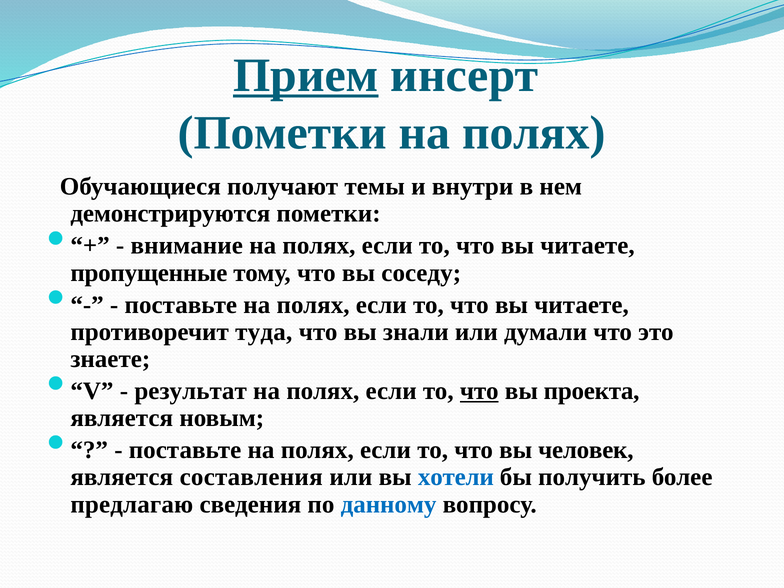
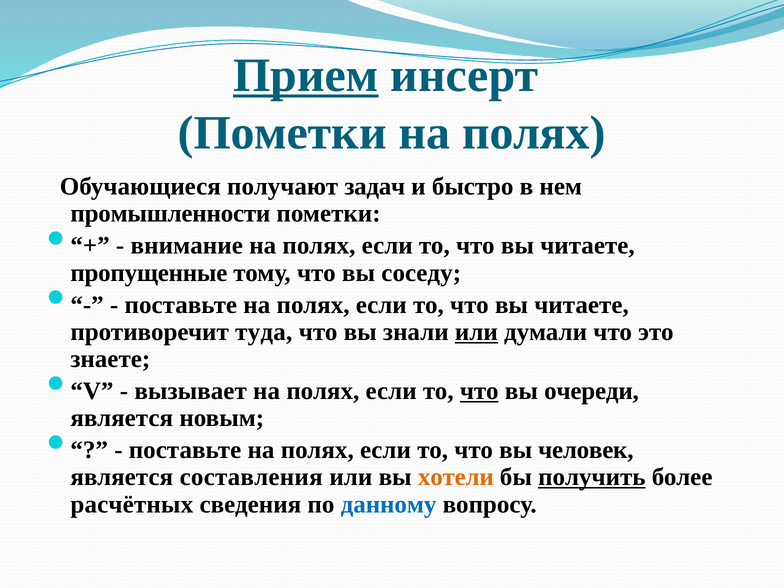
темы: темы -> задач (375, 187)
внутри: внутри -> быстро (473, 187)
демонстрируются: демонстрируются -> промышленности (170, 214)
или underline: none -> present (476, 332)
результат: результат -> вызывает (191, 391)
проекта: проекта -> очереди (592, 391)
хотели colour: blue -> orange (456, 477)
получить underline: none -> present (592, 477)
предлагаю: предлагаю -> расчётных (132, 504)
